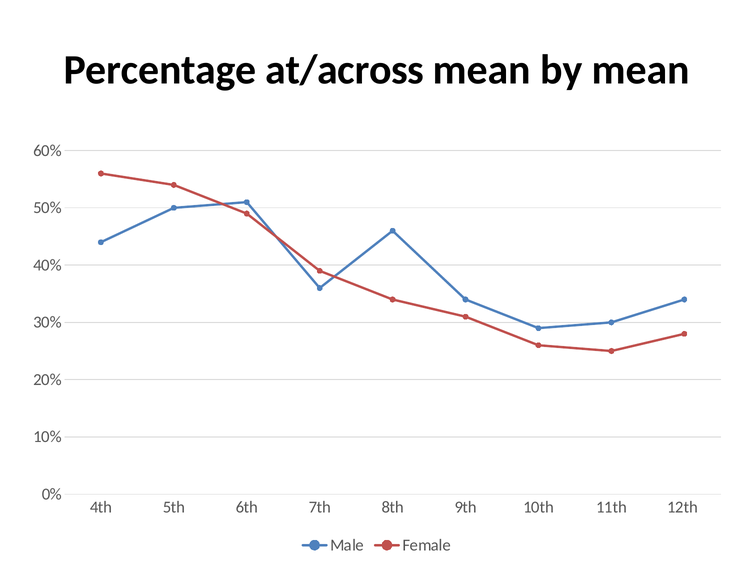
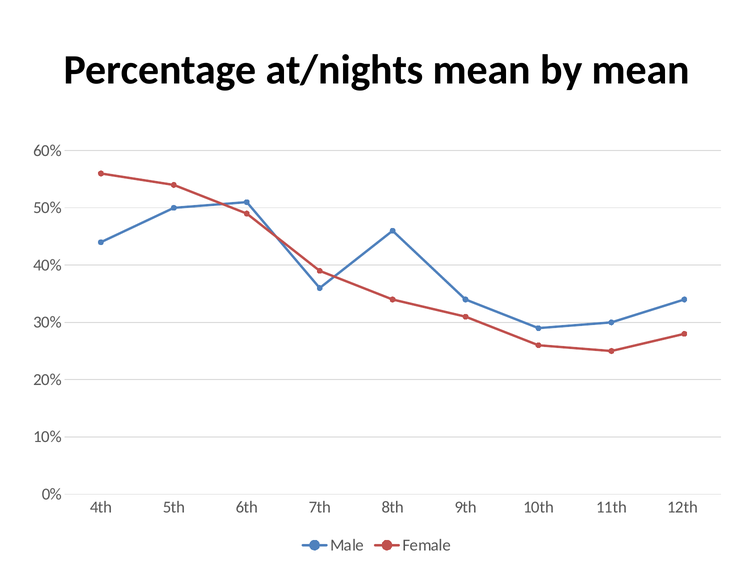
at/across: at/across -> at/nights (345, 70)
